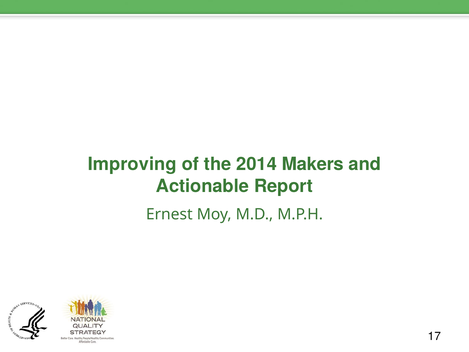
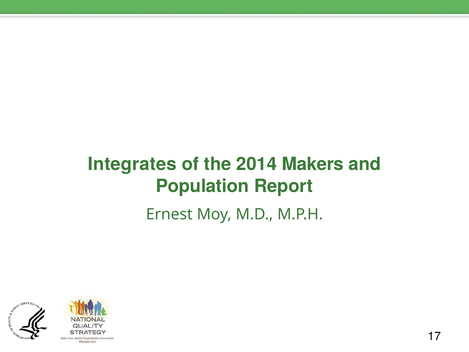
Improving: Improving -> Integrates (132, 164)
Actionable: Actionable -> Population (202, 186)
